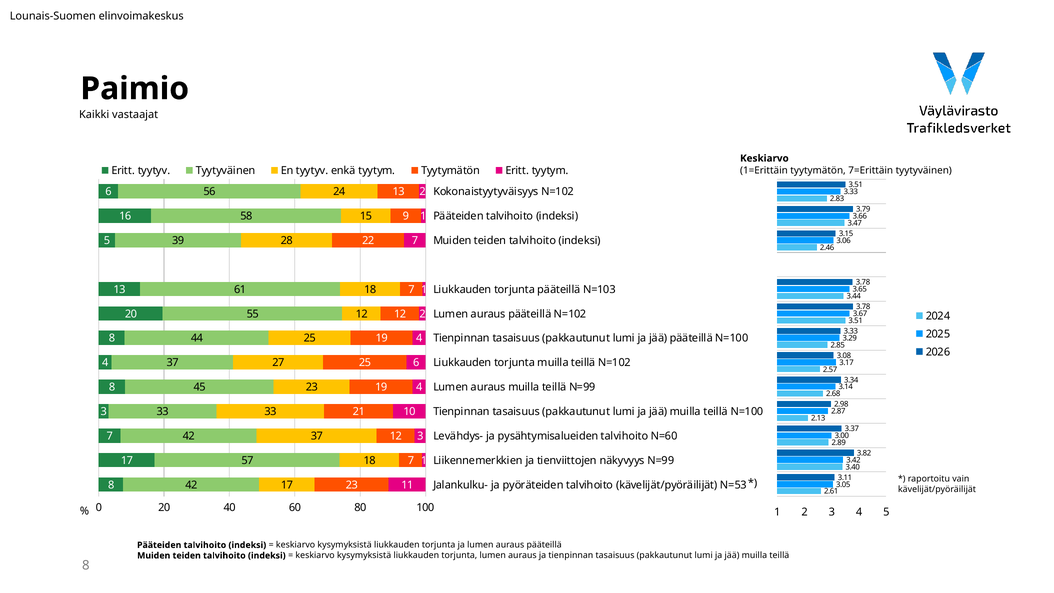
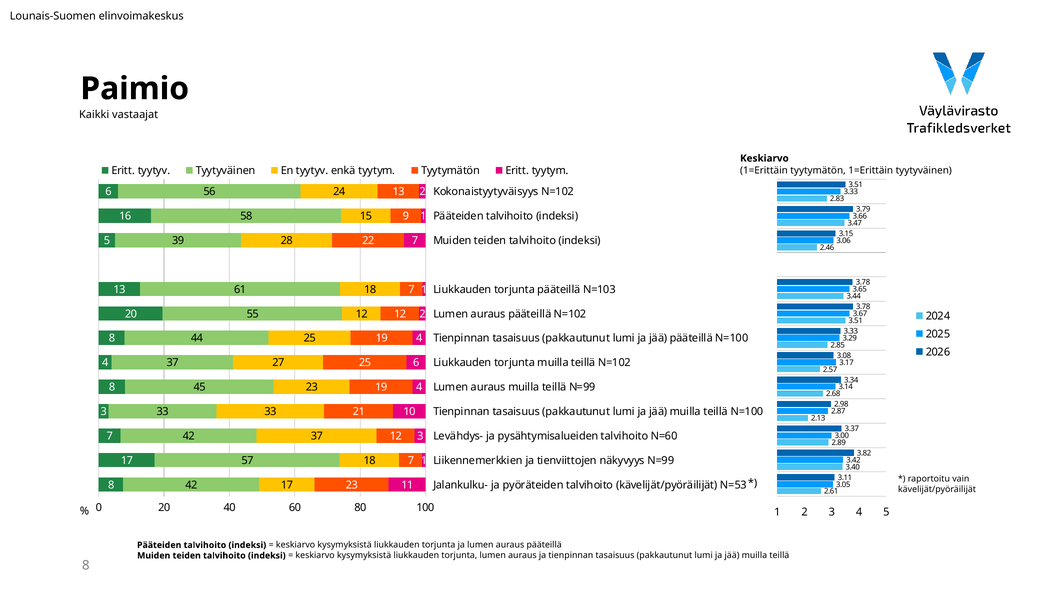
tyytymätön 7=Erittäin: 7=Erittäin -> 1=Erittäin (871, 170)
